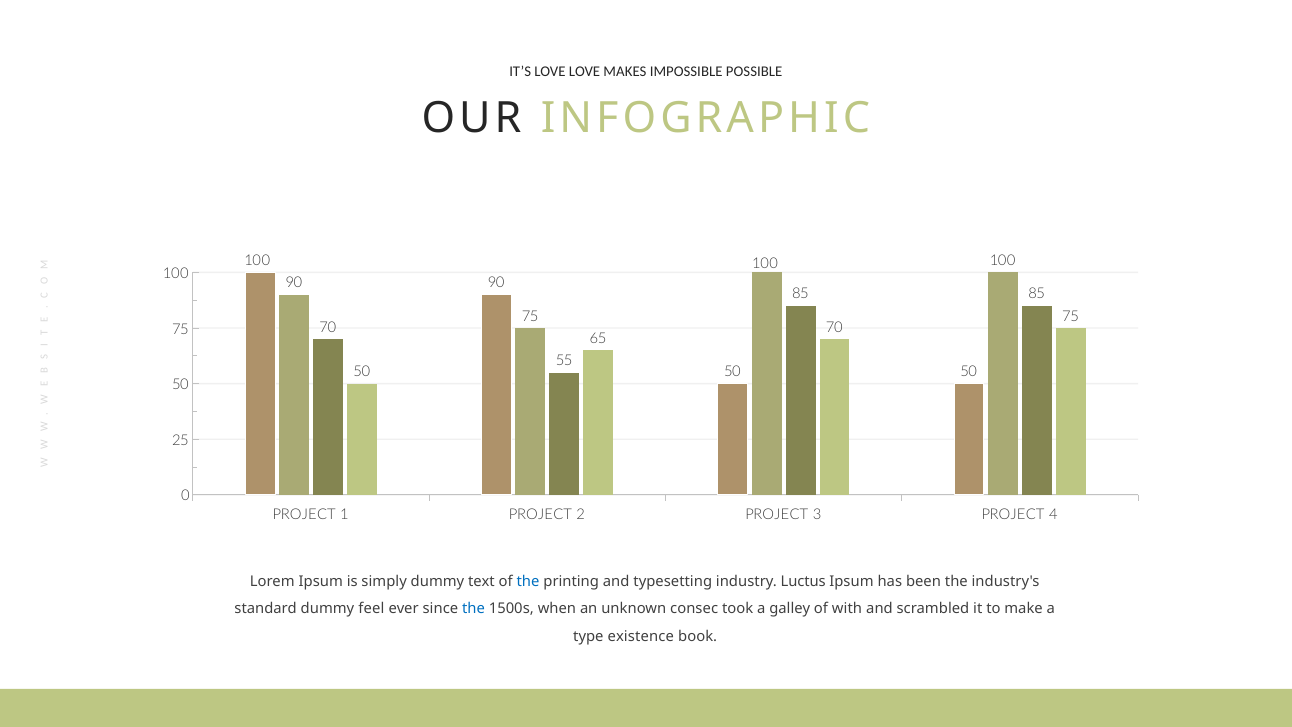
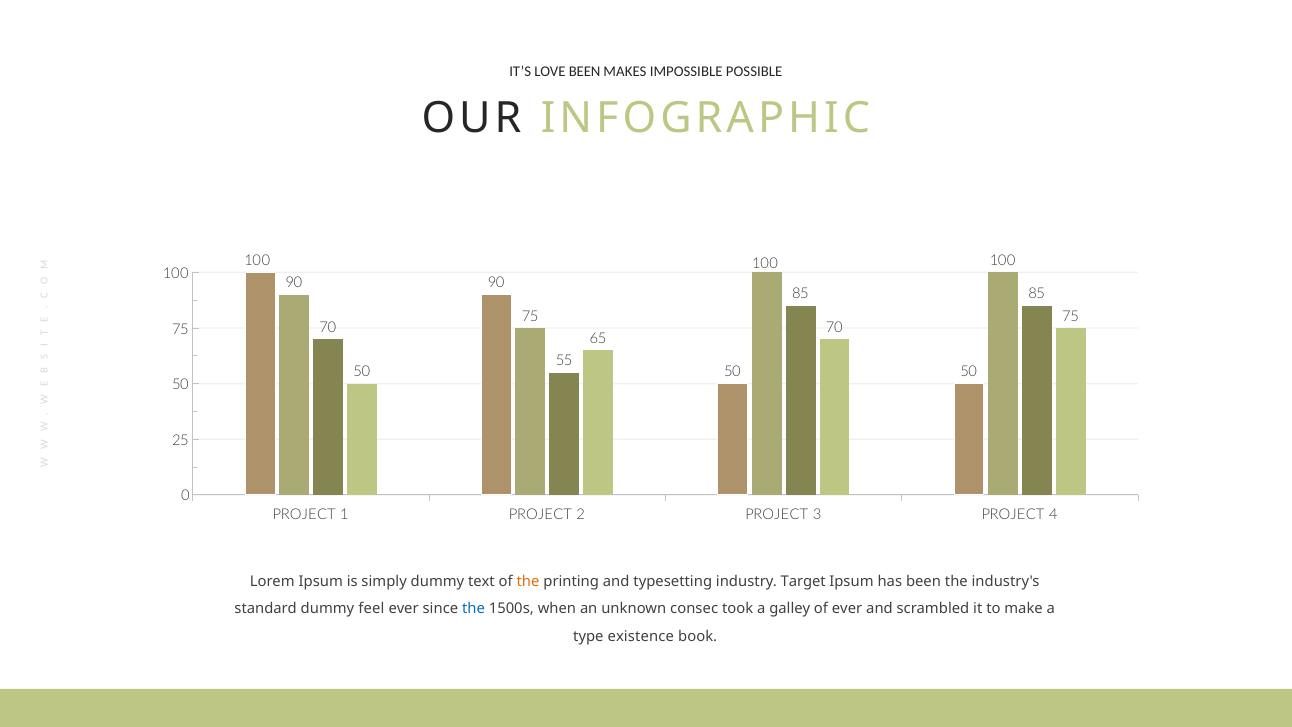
LOVE LOVE: LOVE -> BEEN (585, 71)
the colour: blue -> orange (528, 582)
Luctus: Luctus -> Target (803, 582)
of with: with -> ever (847, 609)
